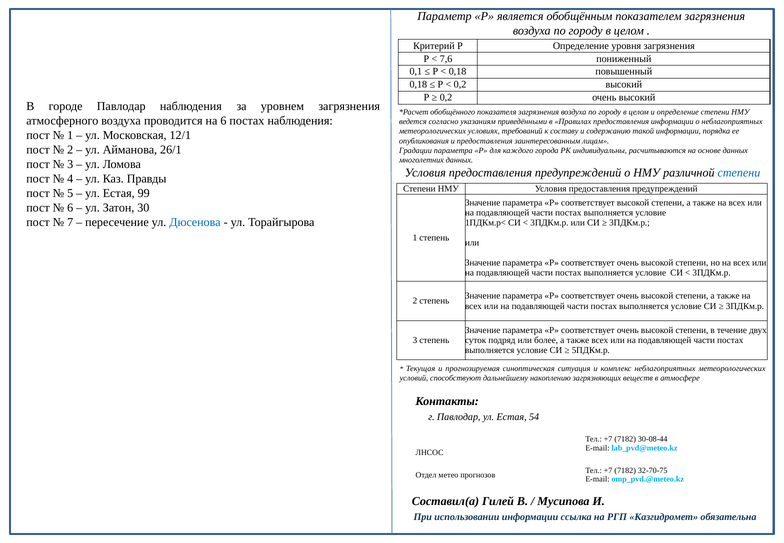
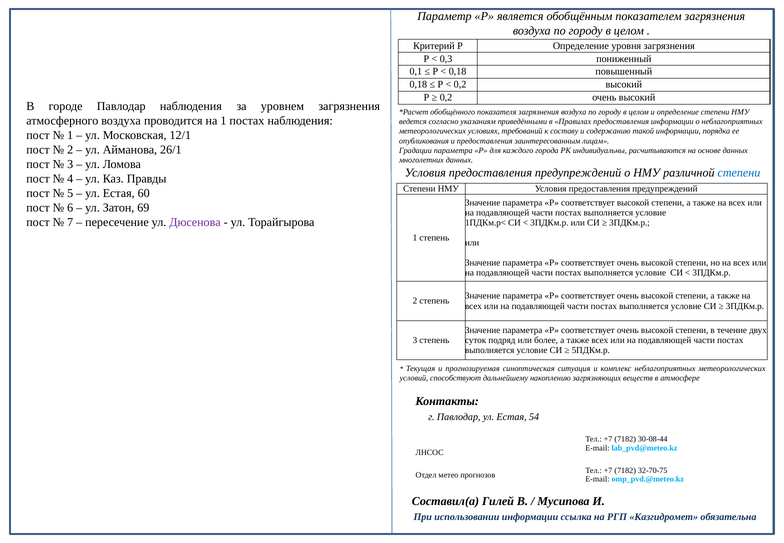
7,6: 7,6 -> 0,3 (446, 59)
на 6: 6 -> 1 (223, 121)
99: 99 -> 60 (144, 193)
30: 30 -> 69 (143, 208)
Дюсенова colour: blue -> purple (195, 222)
